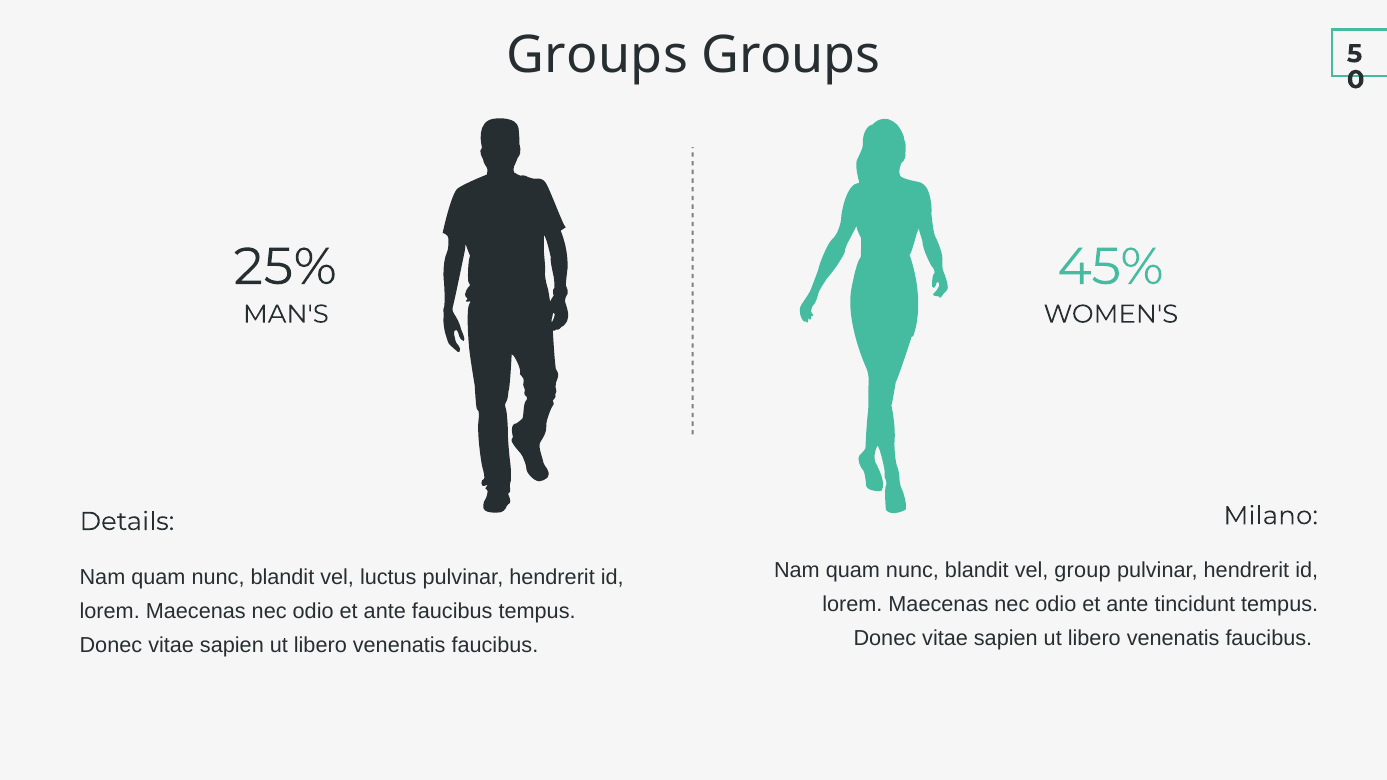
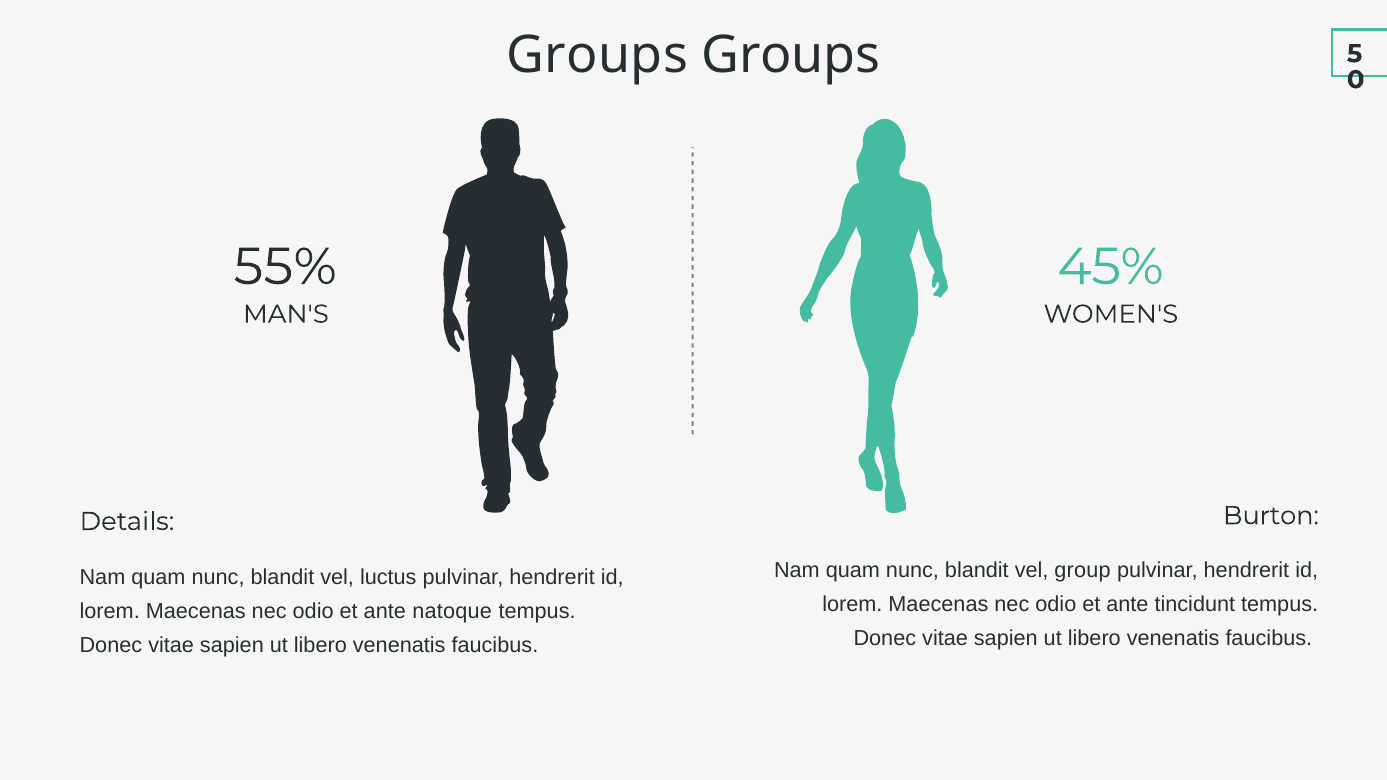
25%: 25% -> 55% (285, 267)
Milano: Milano -> Burton (1271, 516)
ante faucibus: faucibus -> natoque (452, 611)
